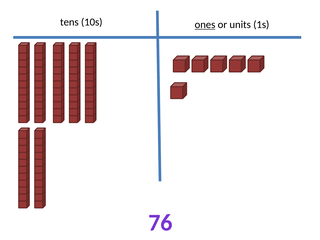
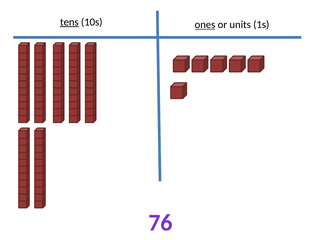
tens underline: none -> present (69, 22)
